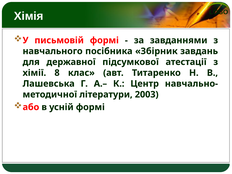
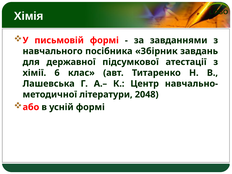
8: 8 -> 6 (57, 73)
2003: 2003 -> 2048 (147, 94)
